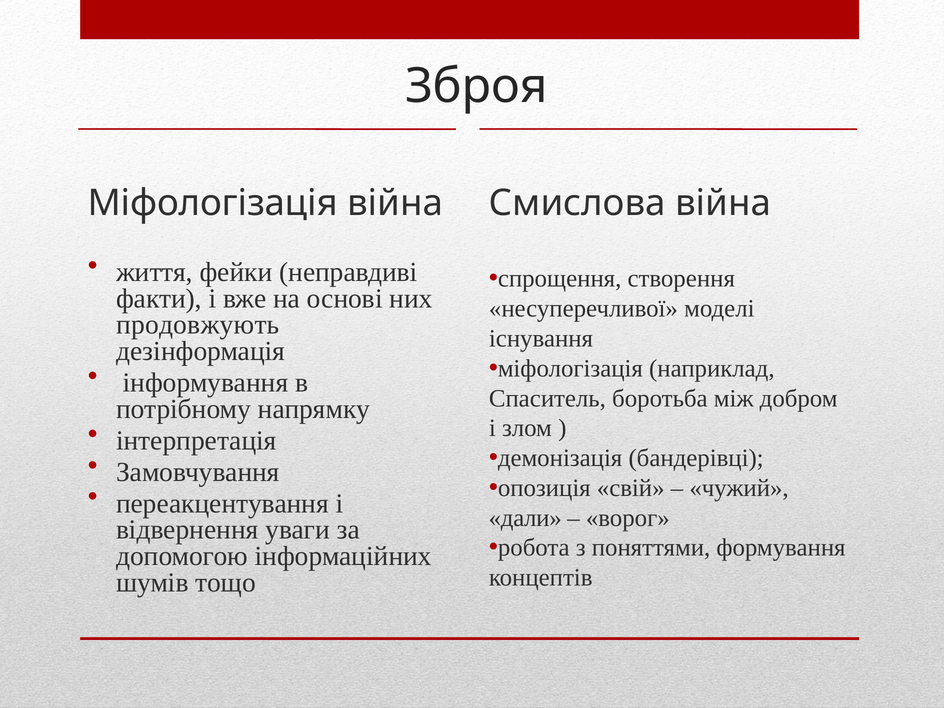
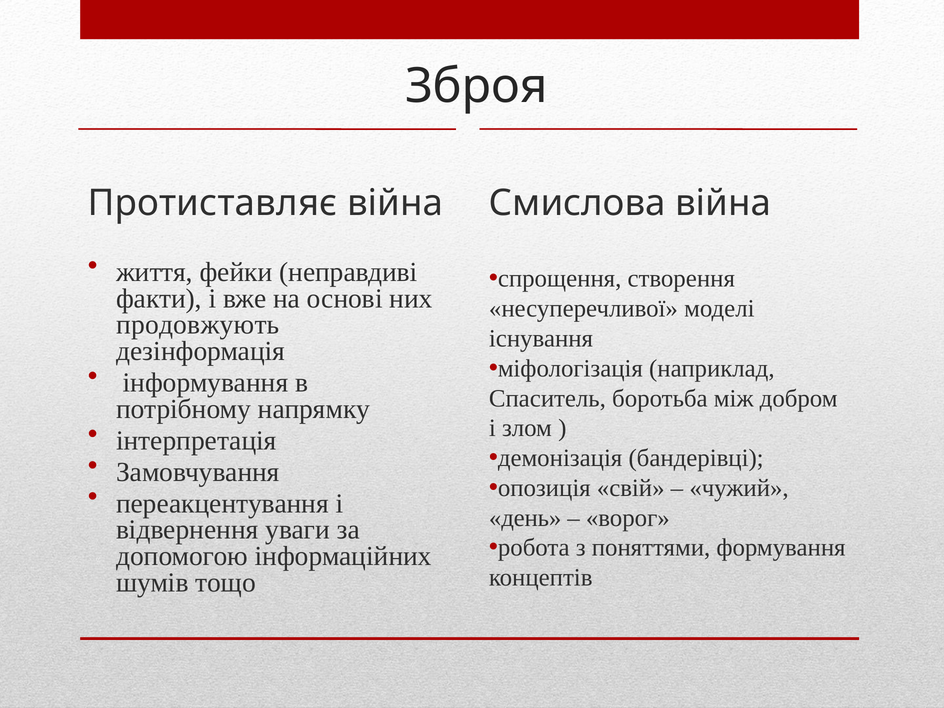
Міфологізація: Міфологізація -> Протиставляє (213, 203)
дали: дали -> день (525, 518)
